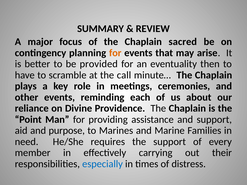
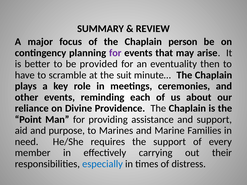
sacred: sacred -> person (183, 42)
for colour: orange -> purple (115, 53)
call: call -> suit (124, 75)
